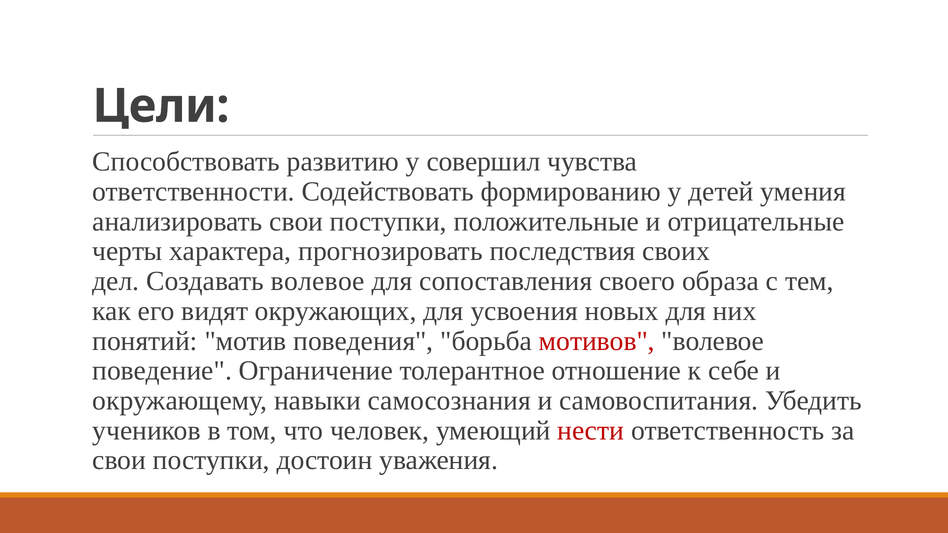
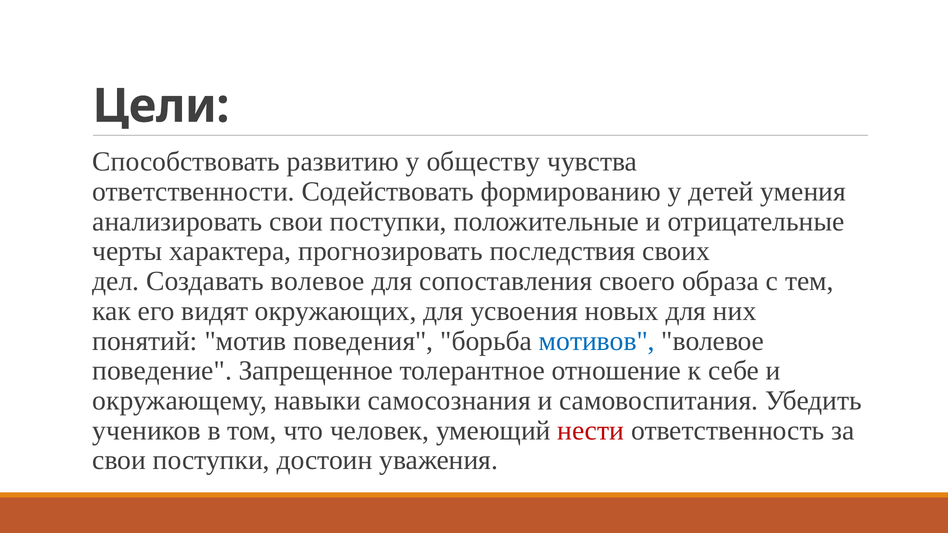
совершил: совершил -> обществу (483, 162)
мотивов colour: red -> blue (597, 341)
Ограничение: Ограничение -> Запрещенное (316, 371)
